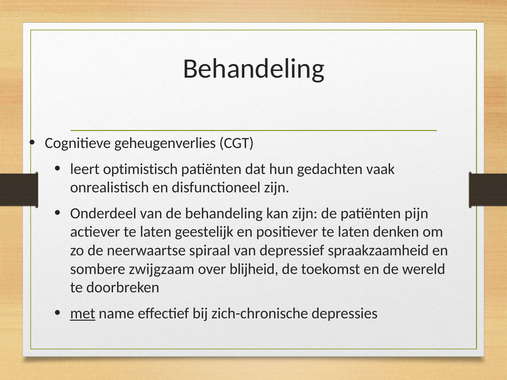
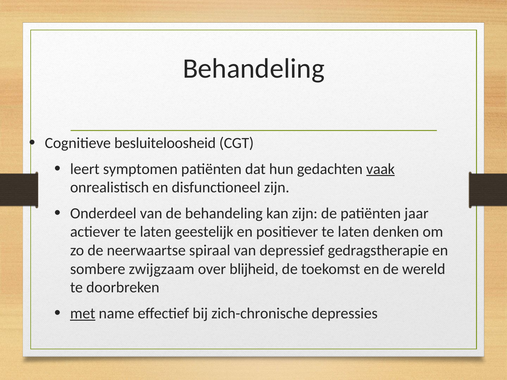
geheugenverlies: geheugenverlies -> besluiteloosheid (165, 143)
optimistisch: optimistisch -> symptomen (140, 169)
vaak underline: none -> present (381, 169)
pijn: pijn -> jaar (416, 213)
spraakzaamheid: spraakzaamheid -> gedragstherapie (378, 251)
